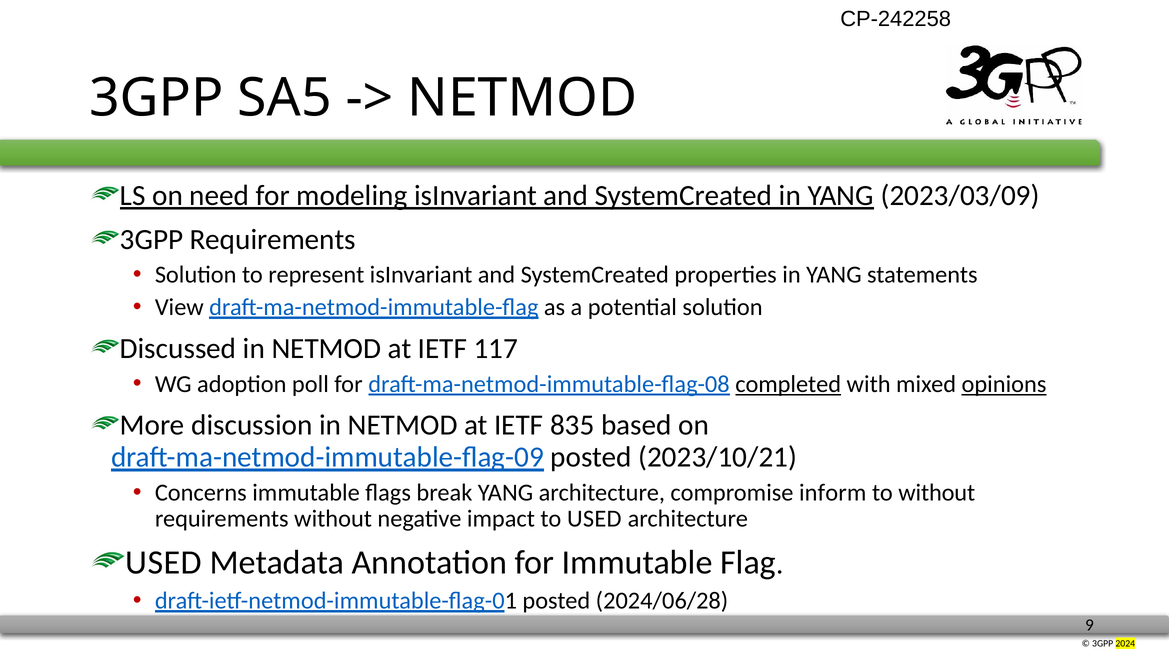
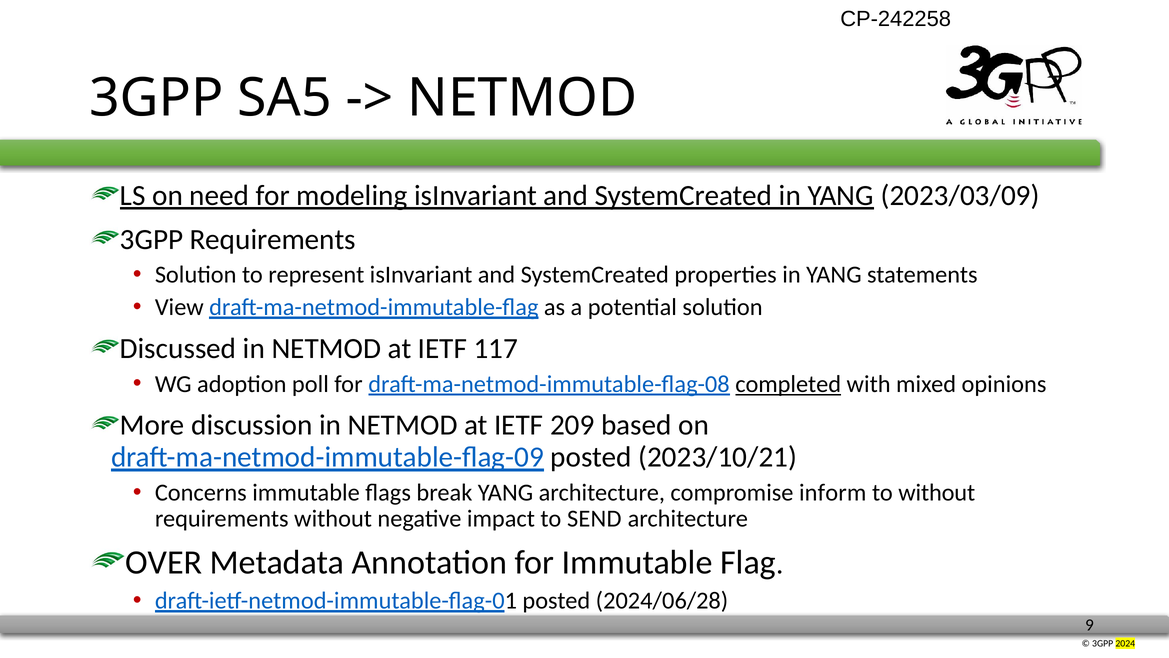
opinions underline: present -> none (1004, 384)
835: 835 -> 209 (572, 425)
to USED: USED -> SEND (594, 518)
USED: USED -> OVER (164, 562)
